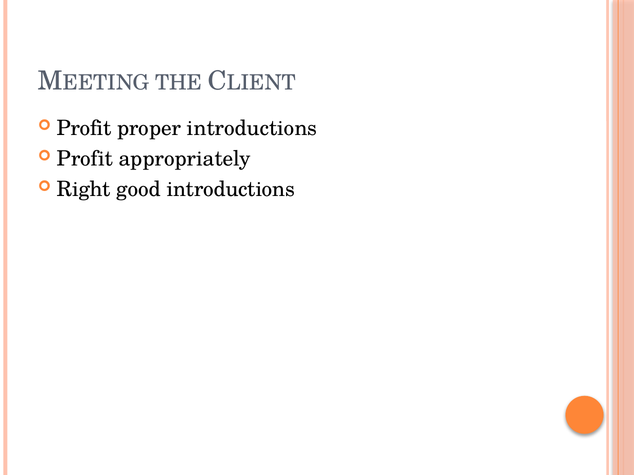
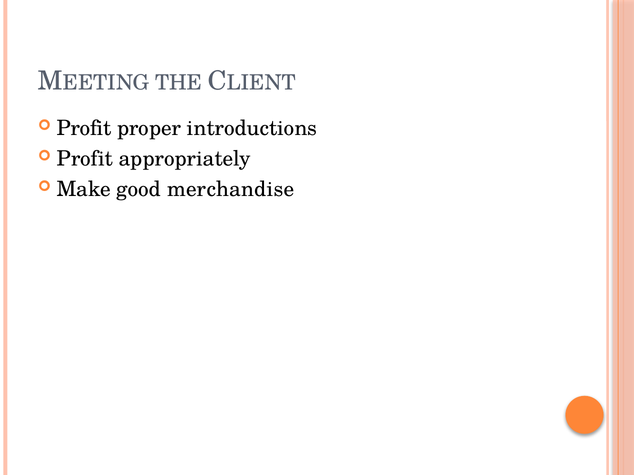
Right: Right -> Make (84, 190)
good introductions: introductions -> merchandise (231, 190)
